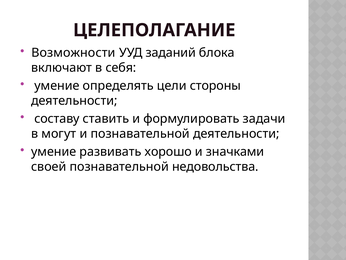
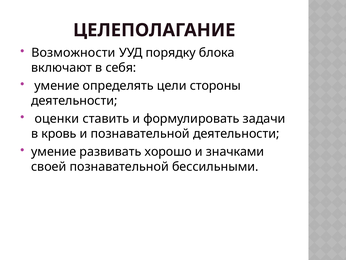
заданий: заданий -> порядку (171, 53)
составу: составу -> оценки (57, 119)
могут: могут -> кровь (59, 134)
недовольства: недовольства -> бессильными (215, 166)
